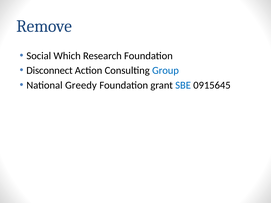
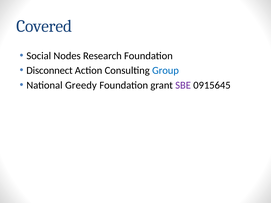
Remove: Remove -> Covered (44, 26)
Which: Which -> Nodes (67, 56)
SBE colour: blue -> purple (183, 85)
